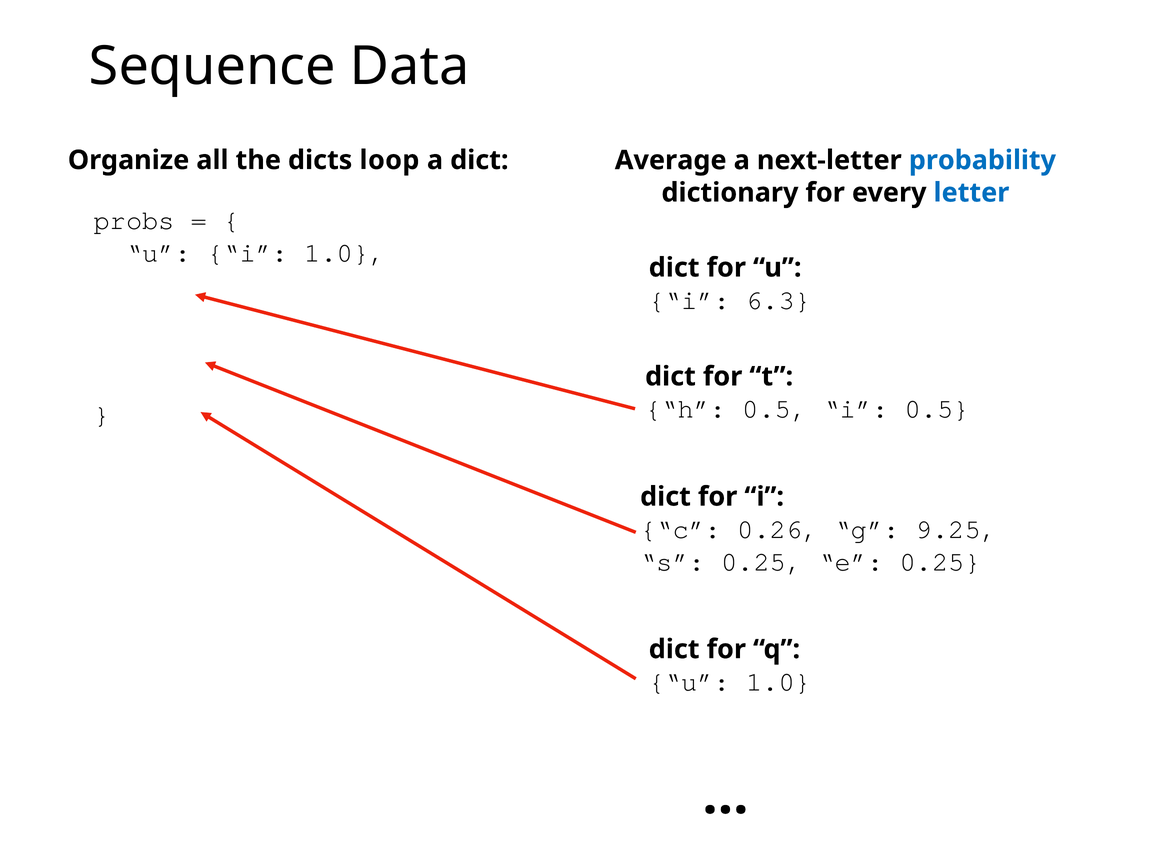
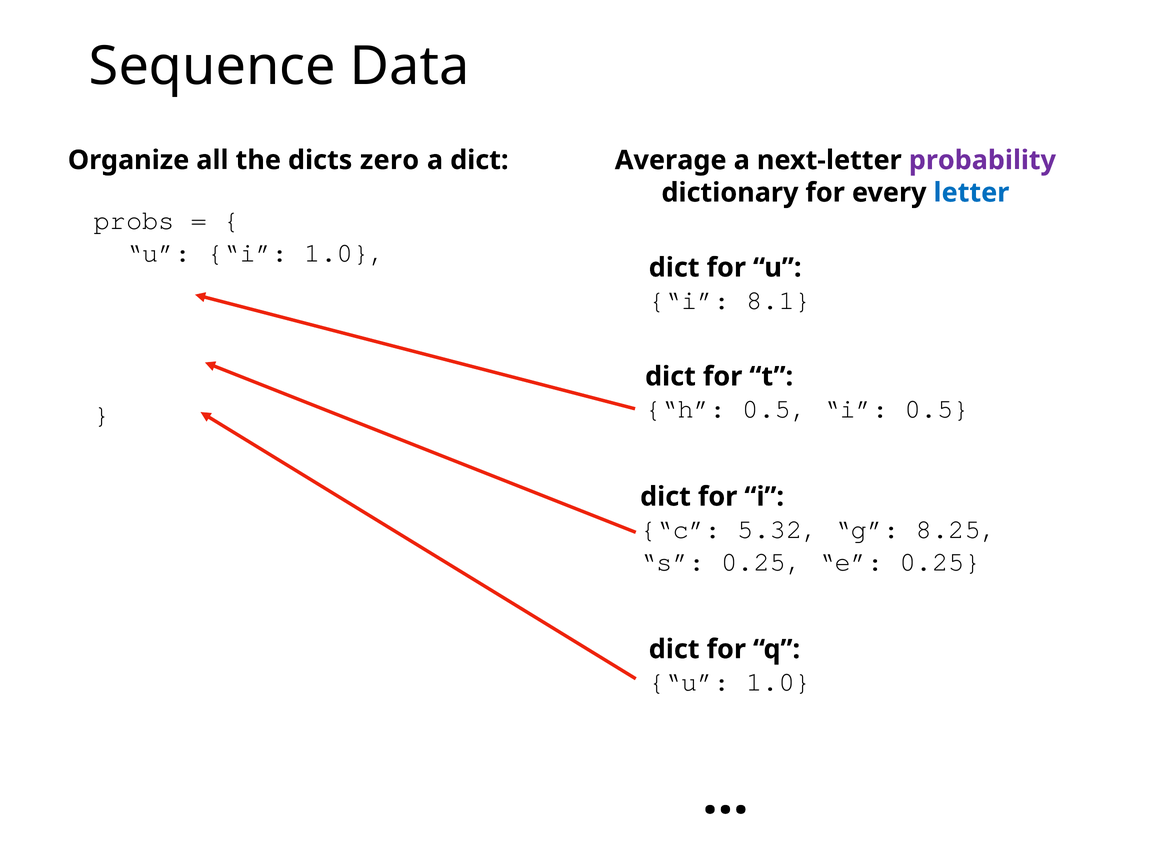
loop: loop -> zero (390, 160)
probability colour: blue -> purple (982, 160)
6.3: 6.3 -> 8.1 (779, 300)
0.26: 0.26 -> 5.32 (778, 529)
9.25: 9.25 -> 8.25 (956, 529)
